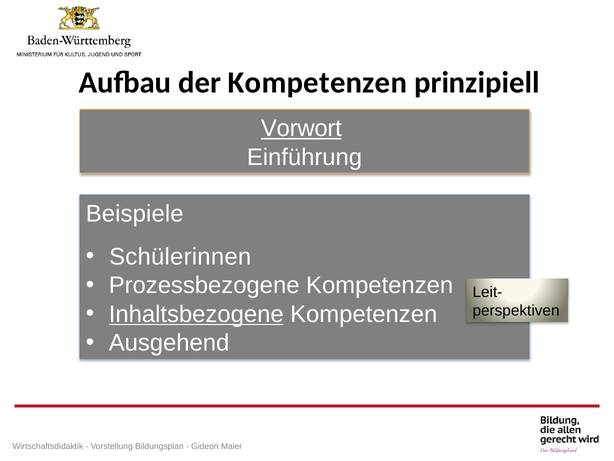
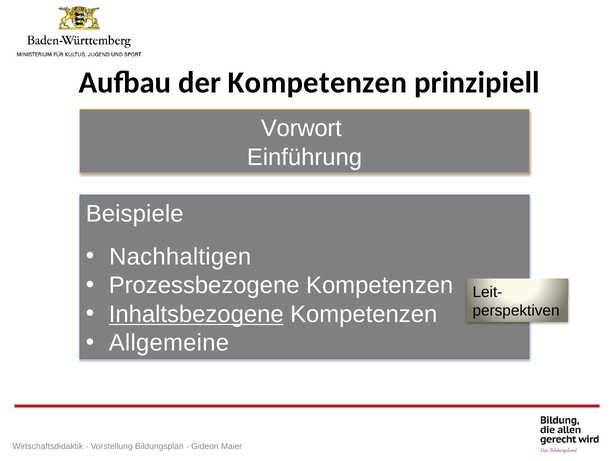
Vorwort underline: present -> none (301, 128)
Schülerinnen: Schülerinnen -> Nachhaltigen (180, 257)
Ausgehend: Ausgehend -> Allgemeine (169, 343)
